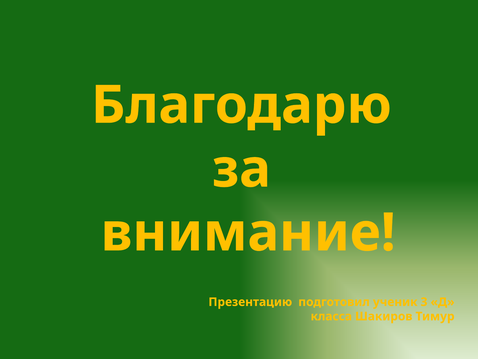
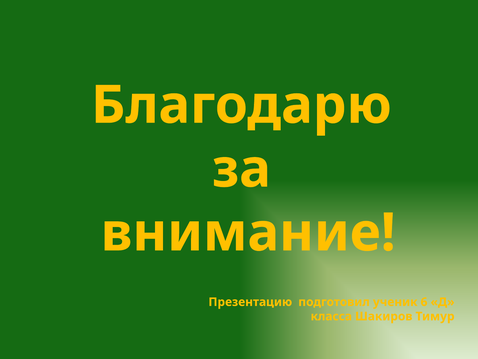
3: 3 -> 6 (424, 302)
